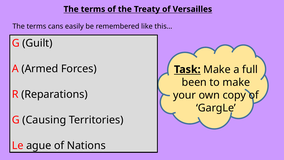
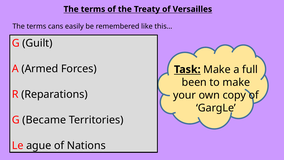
Causing: Causing -> Became (44, 120)
